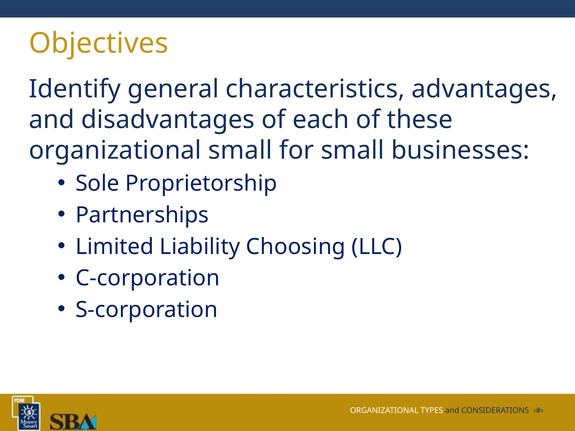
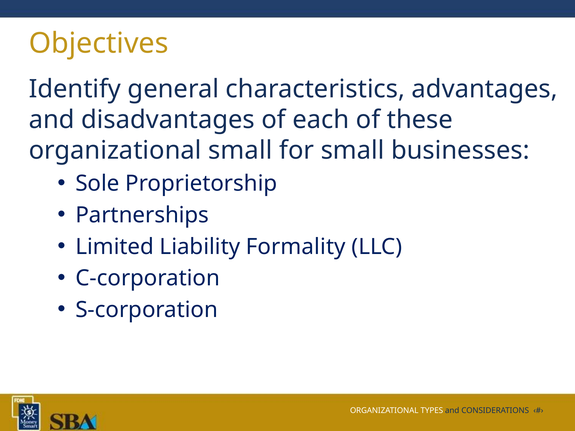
Choosing: Choosing -> Formality (296, 247)
